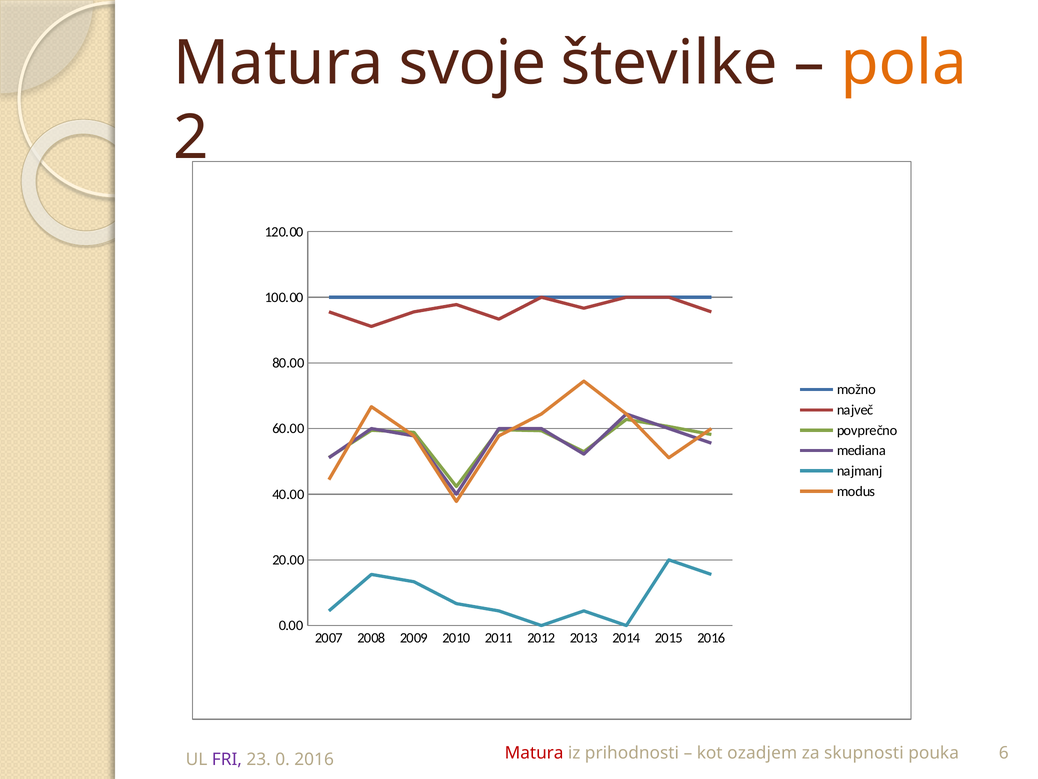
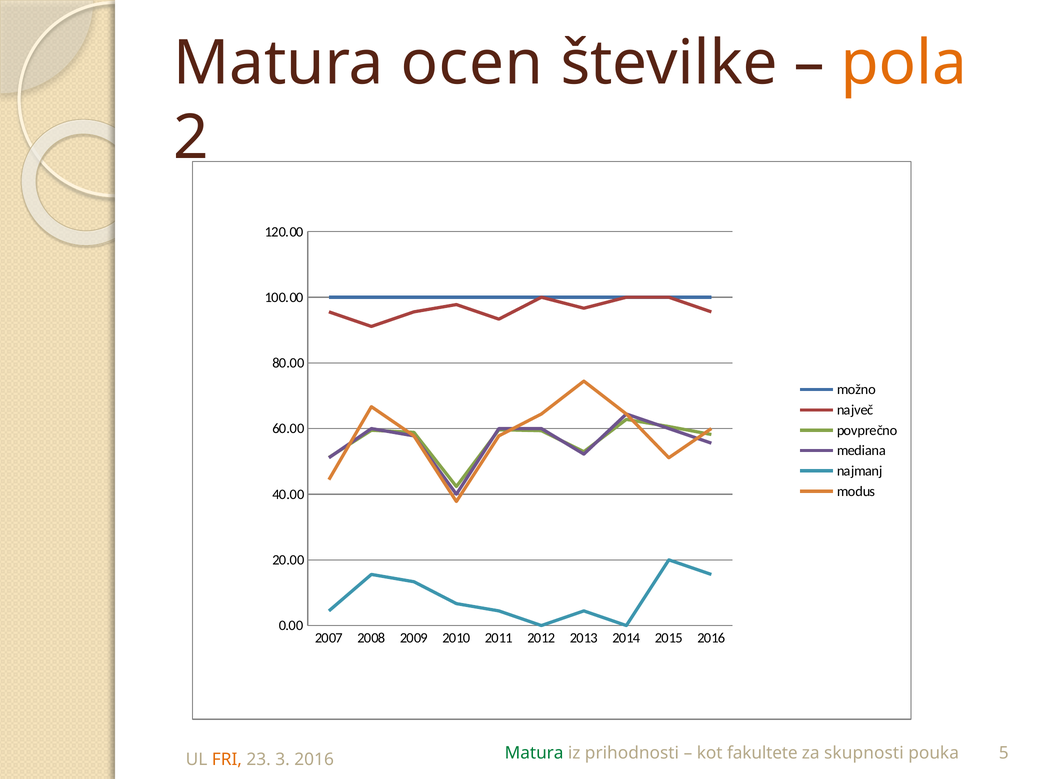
svoje: svoje -> ocen (472, 63)
Matura colour: red -> green (534, 753)
ozadjem: ozadjem -> fakultete (762, 753)
6: 6 -> 5 (1004, 753)
FRI colour: purple -> orange (227, 759)
0: 0 -> 3 (283, 759)
